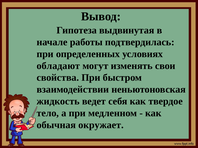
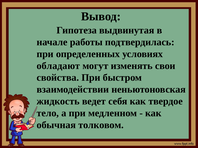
окружает: окружает -> толковом (101, 125)
